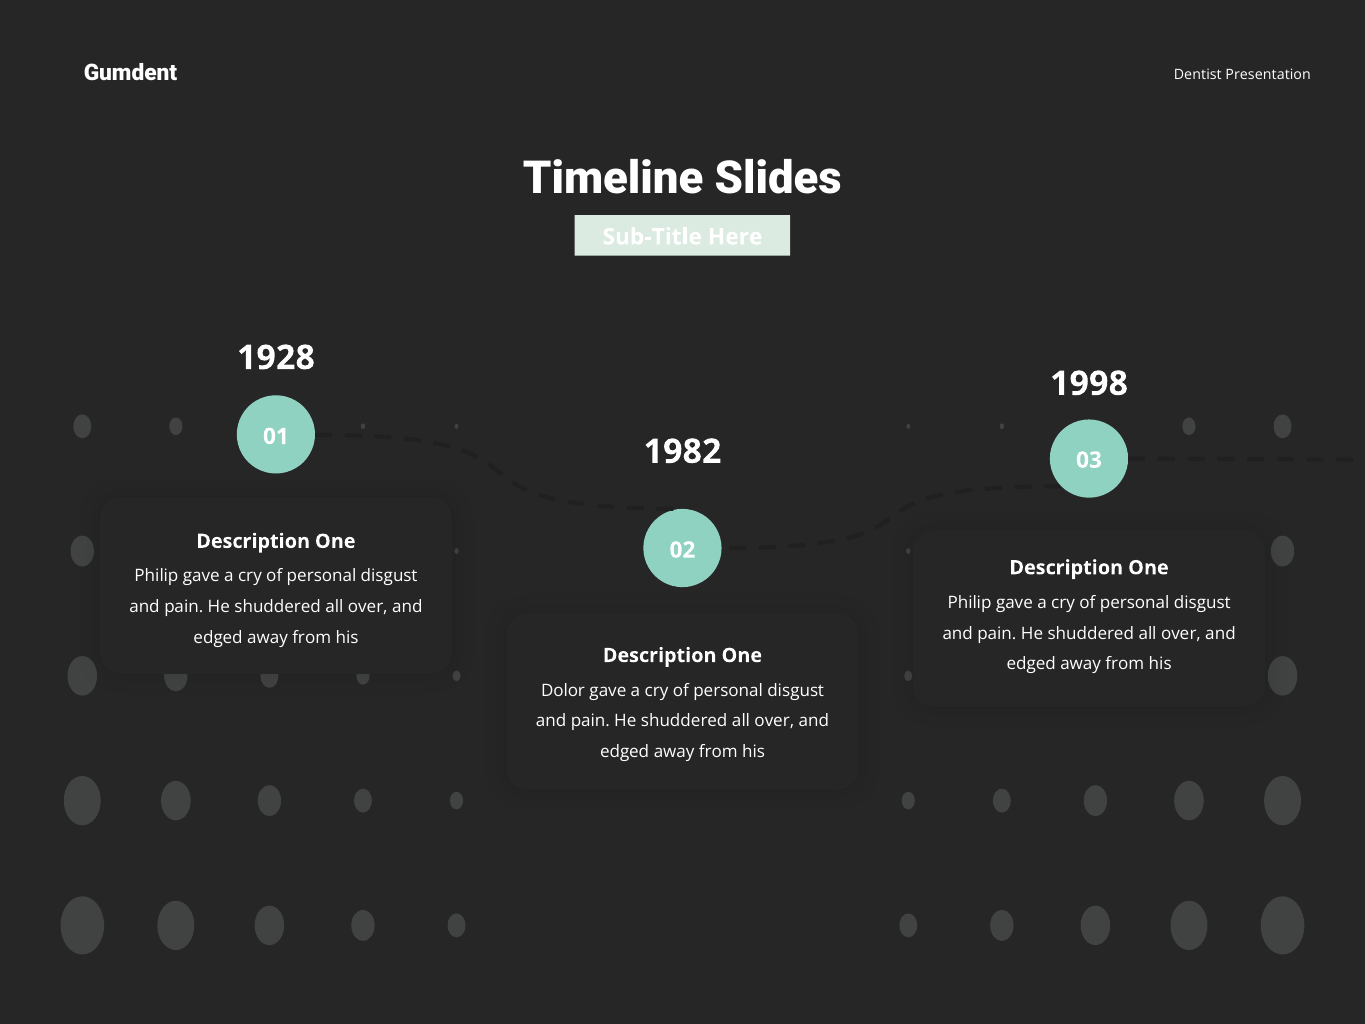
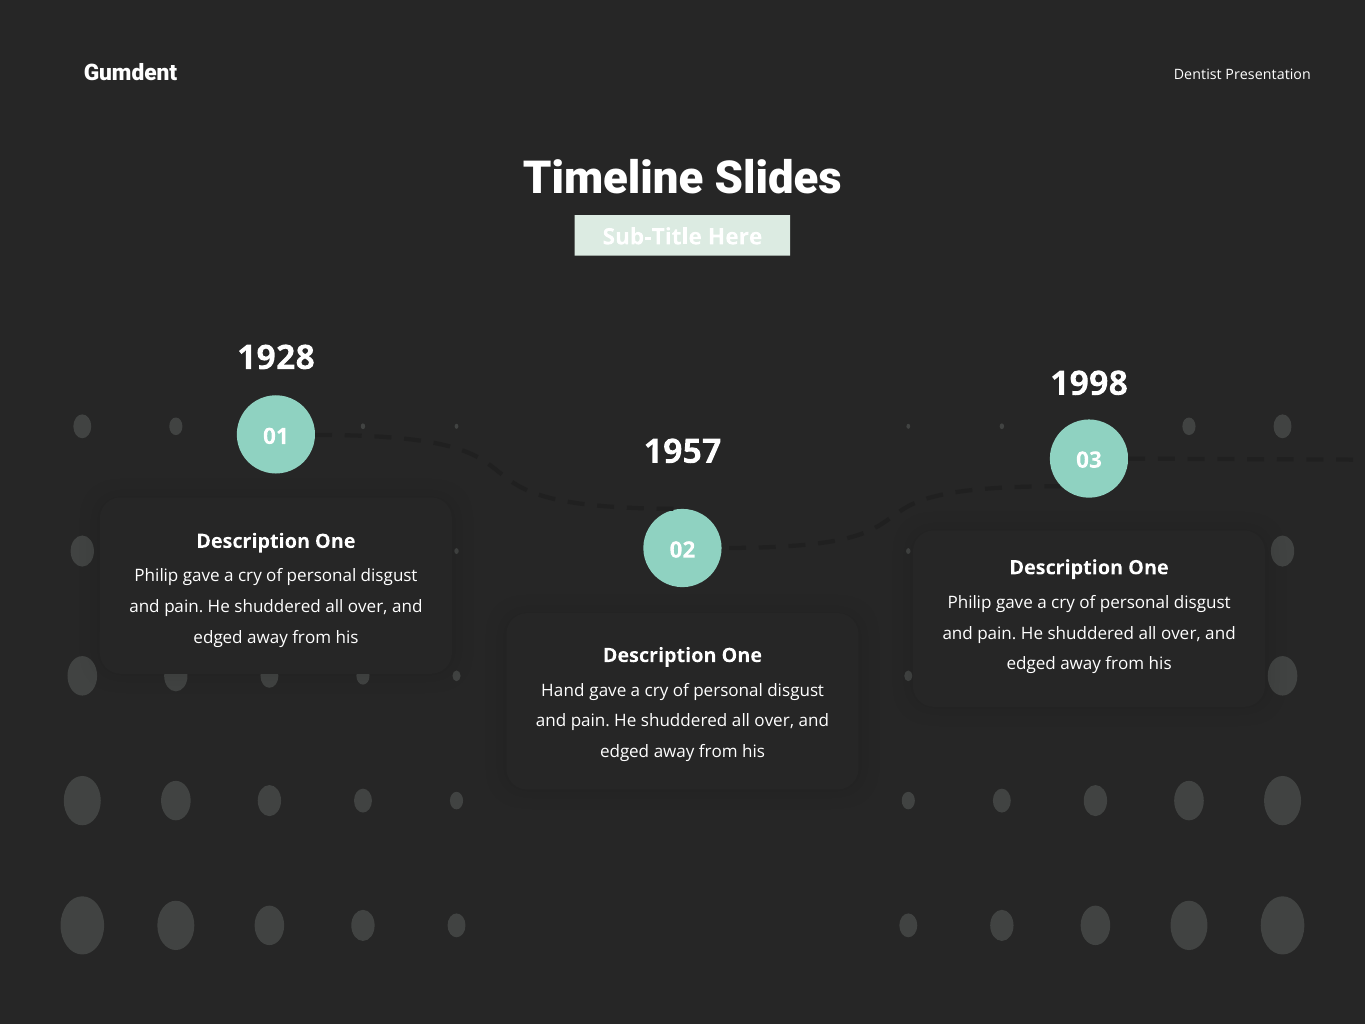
1982: 1982 -> 1957 (683, 452)
Dolor: Dolor -> Hand (563, 690)
